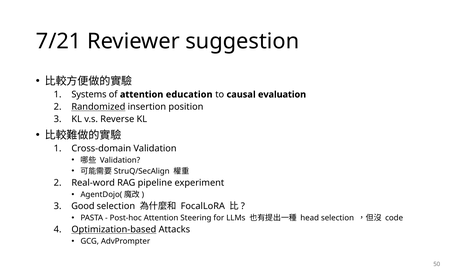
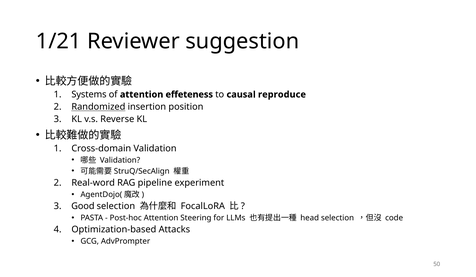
7/21: 7/21 -> 1/21 (59, 41)
education: education -> effeteness (189, 95)
evaluation: evaluation -> reproduce (282, 95)
Optimization-based underline: present -> none (114, 230)
